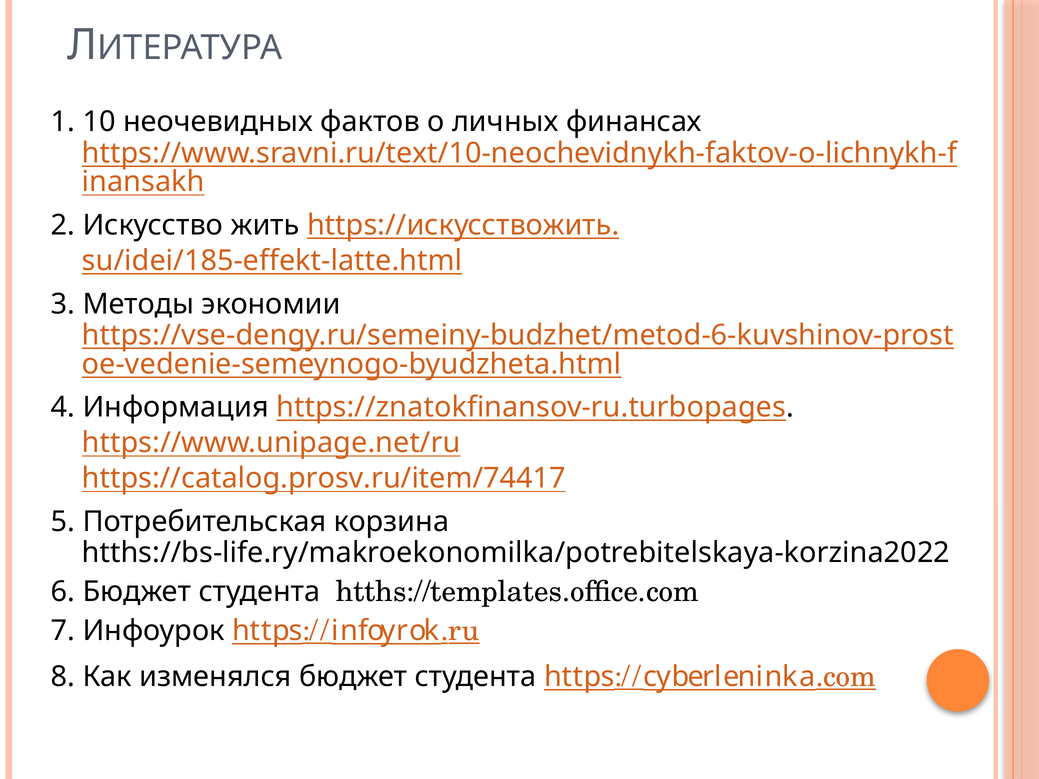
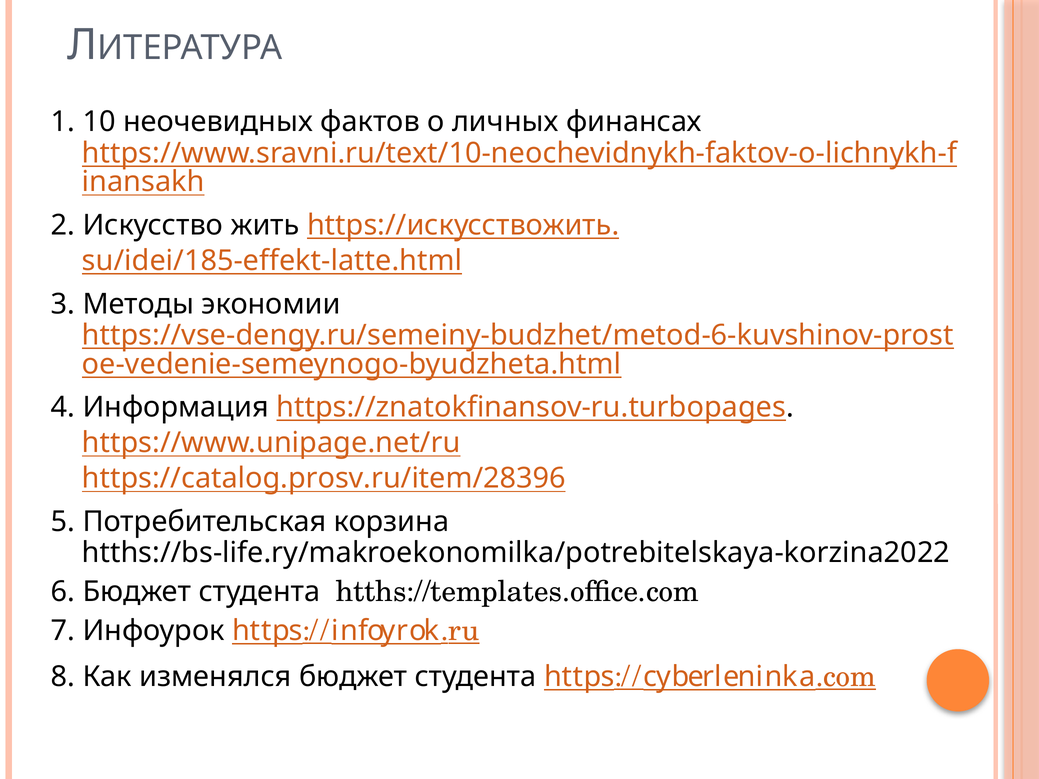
https://catalog.prosv.ru/item/74417: https://catalog.prosv.ru/item/74417 -> https://catalog.prosv.ru/item/28396 (324, 479)
